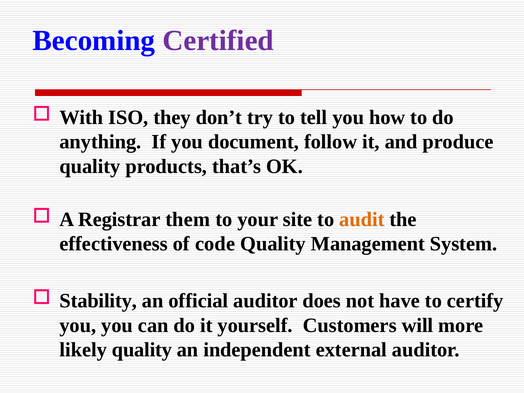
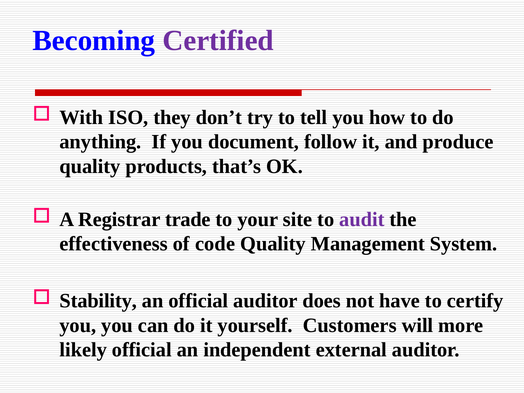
them: them -> trade (188, 219)
audit colour: orange -> purple (362, 219)
likely quality: quality -> official (142, 350)
